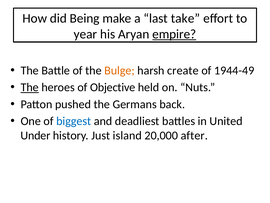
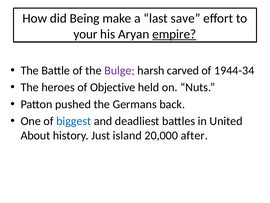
take: take -> save (185, 18)
year: year -> your (85, 34)
Bulge colour: orange -> purple (120, 70)
create: create -> carved (183, 70)
1944-49: 1944-49 -> 1944-34 (234, 70)
The underline: present -> none (30, 87)
Under: Under -> About (35, 135)
